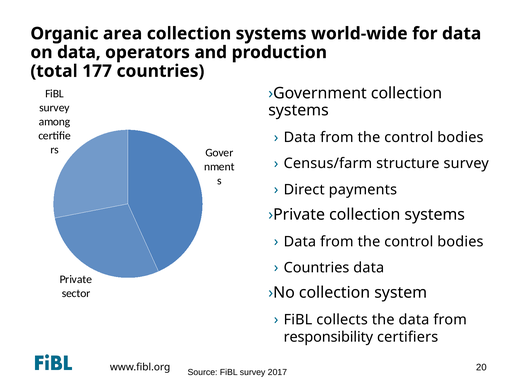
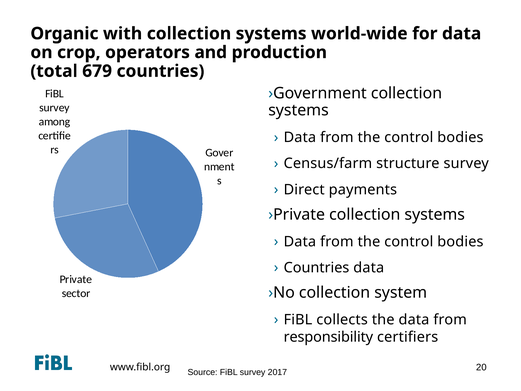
area: area -> with (123, 34)
on data: data -> crop (79, 52)
177: 177 -> 679 (97, 71)
